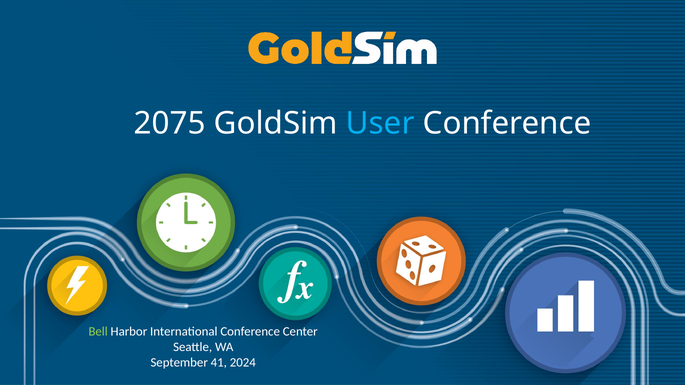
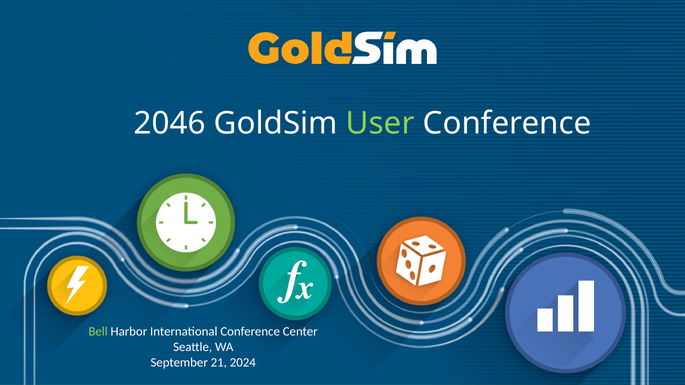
2075: 2075 -> 2046 (170, 124)
User colour: light blue -> light green (380, 124)
41: 41 -> 21 (219, 363)
